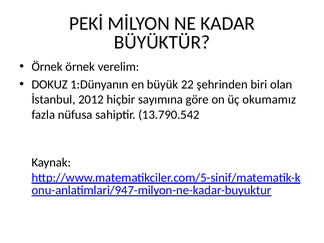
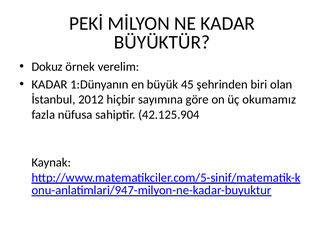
Örnek: Örnek -> Dokuz (47, 67)
DOKUZ: DOKUZ -> KADAR (50, 84)
22: 22 -> 45 (187, 84)
13.790.542: 13.790.542 -> 42.125.904 (169, 115)
